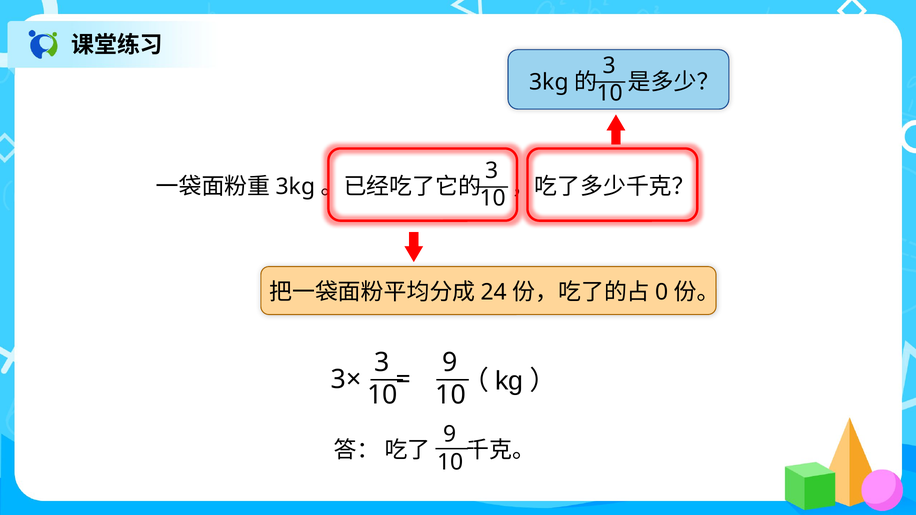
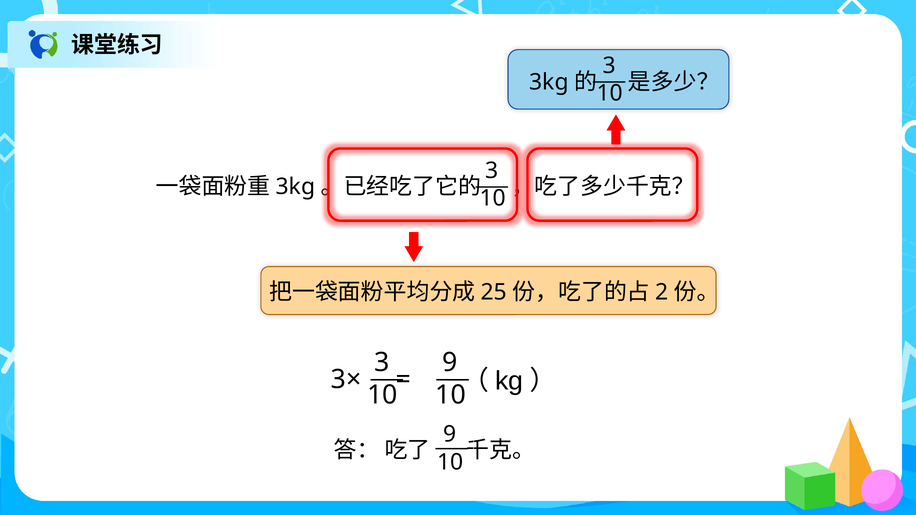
24: 24 -> 25 (494, 292)
0: 0 -> 2 (662, 292)
